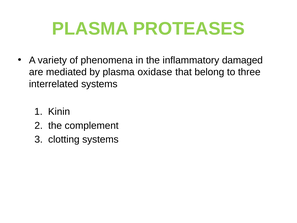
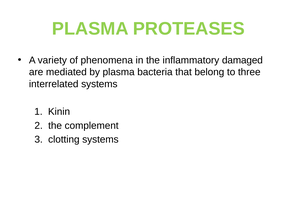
oxidase: oxidase -> bacteria (155, 72)
